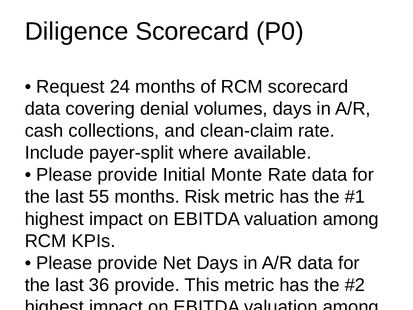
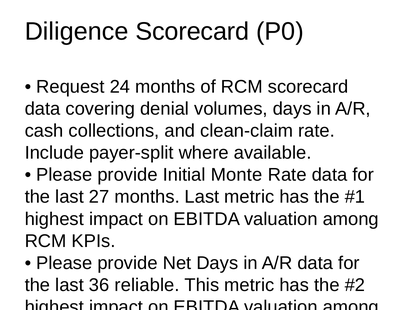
55: 55 -> 27 (99, 197)
months Risk: Risk -> Last (202, 197)
36 provide: provide -> reliable (147, 285)
